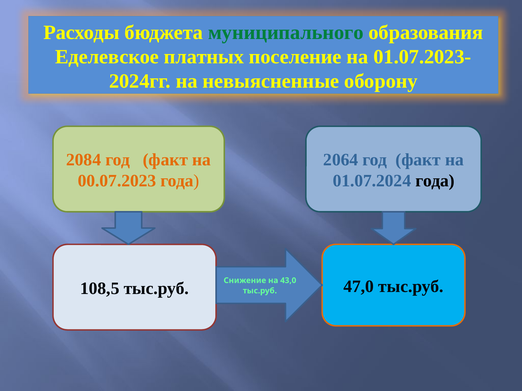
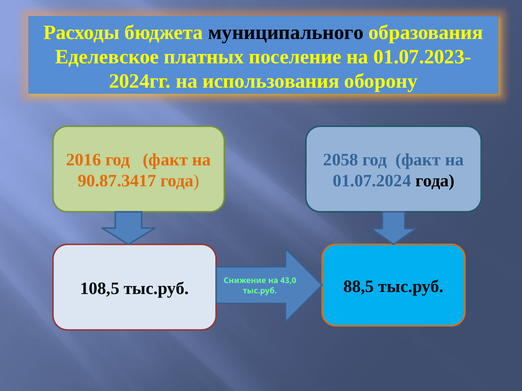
муниципального colour: green -> black (286, 32)
невыясненные: невыясненные -> использования (271, 81)
2084: 2084 -> 2016 (84, 160)
2064: 2064 -> 2058 (341, 160)
00.07.2023: 00.07.2023 -> 90.87.3417 (117, 181)
47,0: 47,0 -> 88,5 (359, 287)
